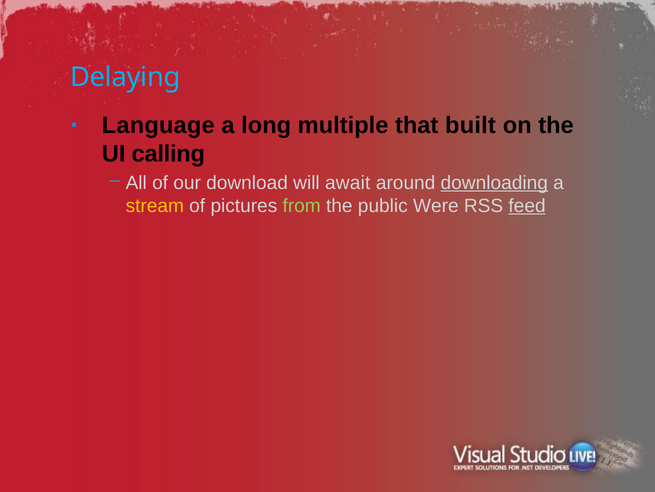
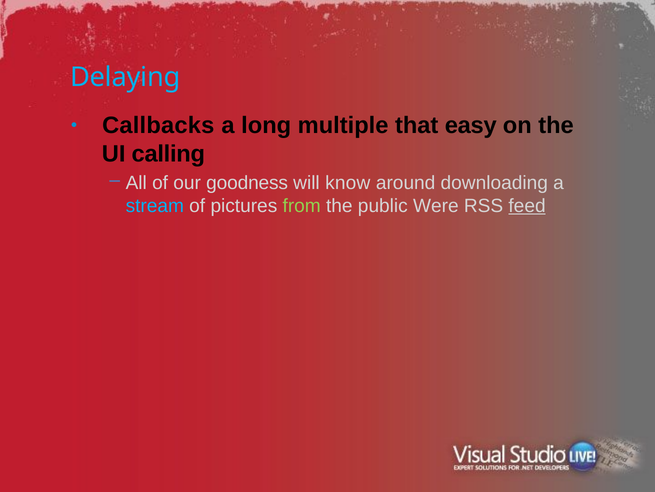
Language: Language -> Callbacks (158, 125)
built: built -> easy (471, 125)
download: download -> goodness (247, 183)
await: await -> know (348, 183)
downloading underline: present -> none (494, 183)
stream colour: yellow -> light blue (155, 206)
